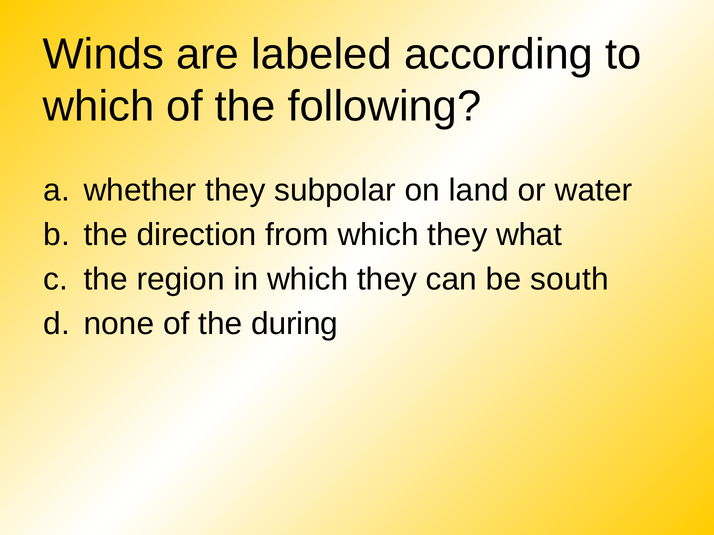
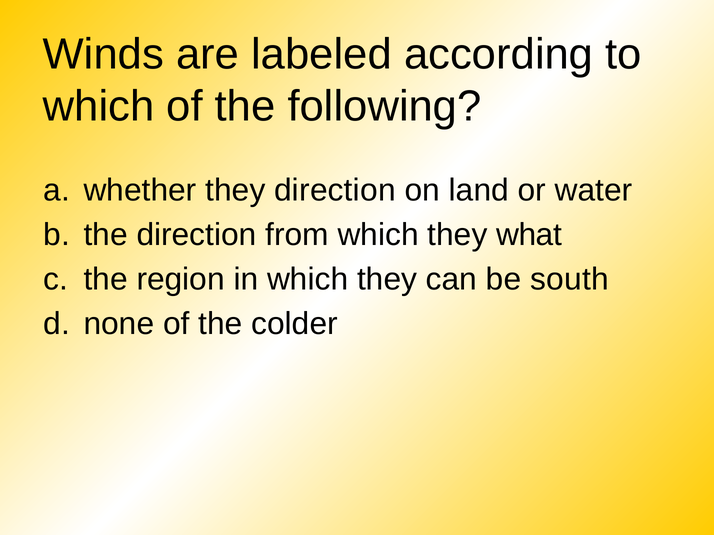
they subpolar: subpolar -> direction (335, 191)
during: during -> colder (295, 324)
